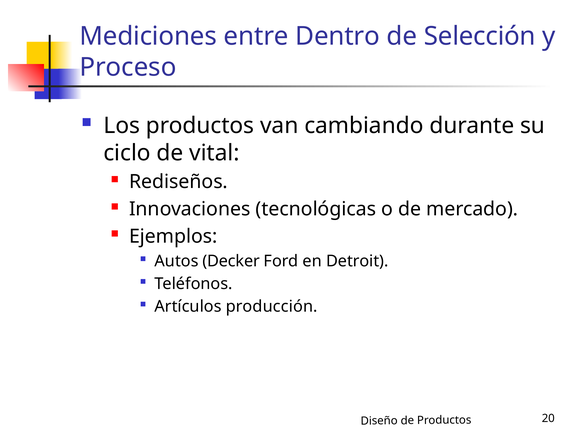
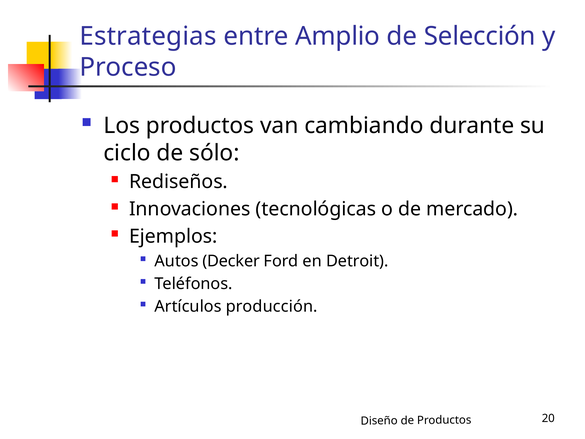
Mediciones: Mediciones -> Estrategias (148, 36)
Dentro: Dentro -> Amplio (338, 36)
vital: vital -> sólo (214, 153)
